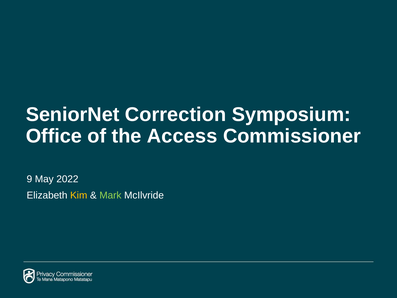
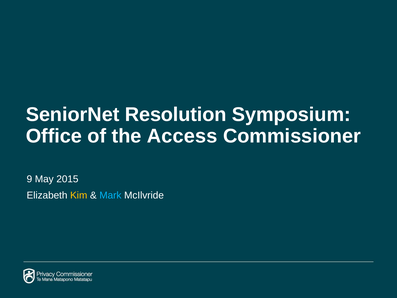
Correction: Correction -> Resolution (176, 115)
2022: 2022 -> 2015 (67, 179)
Mark colour: light green -> light blue (110, 195)
